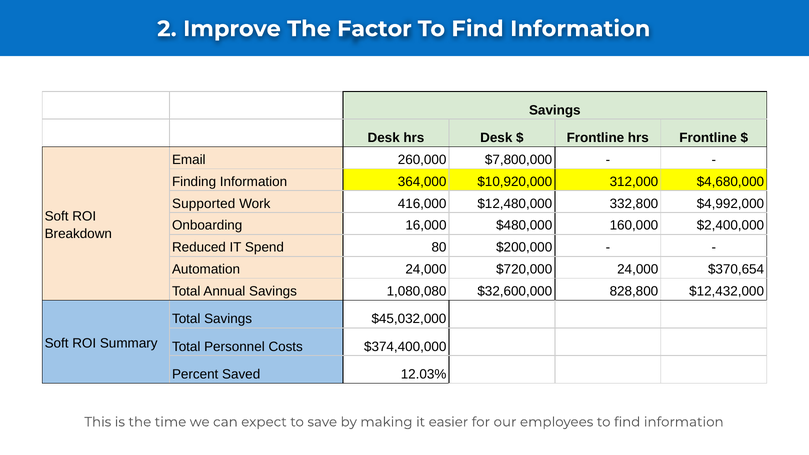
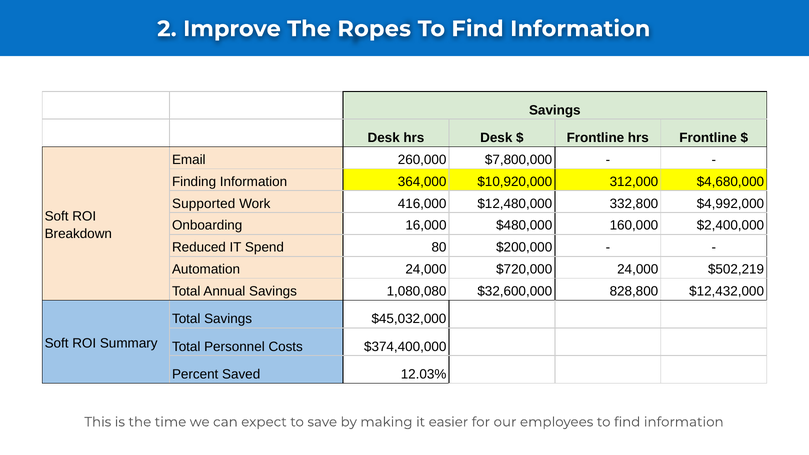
Factor: Factor -> Ropes (374, 29)
$370,654: $370,654 -> $502,219 (736, 269)
